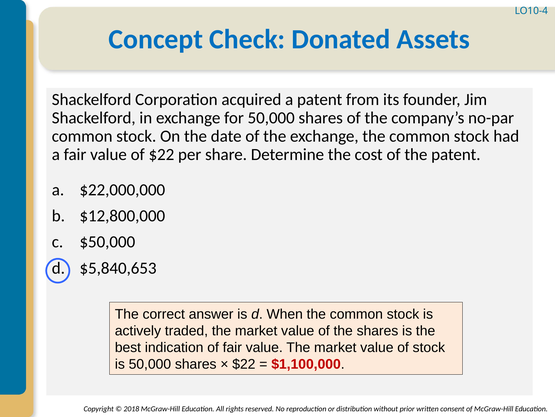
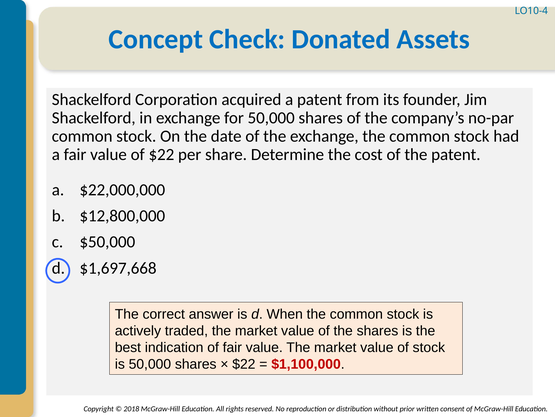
$5,840,653: $5,840,653 -> $1,697,668 (118, 268)
